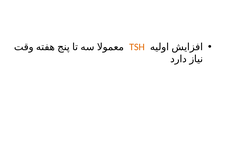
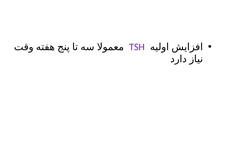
TSH colour: orange -> purple (137, 47)
